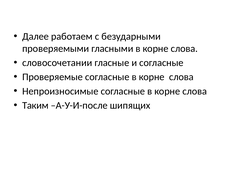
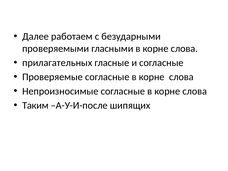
словосочетании: словосочетании -> прилагательных (57, 63)
